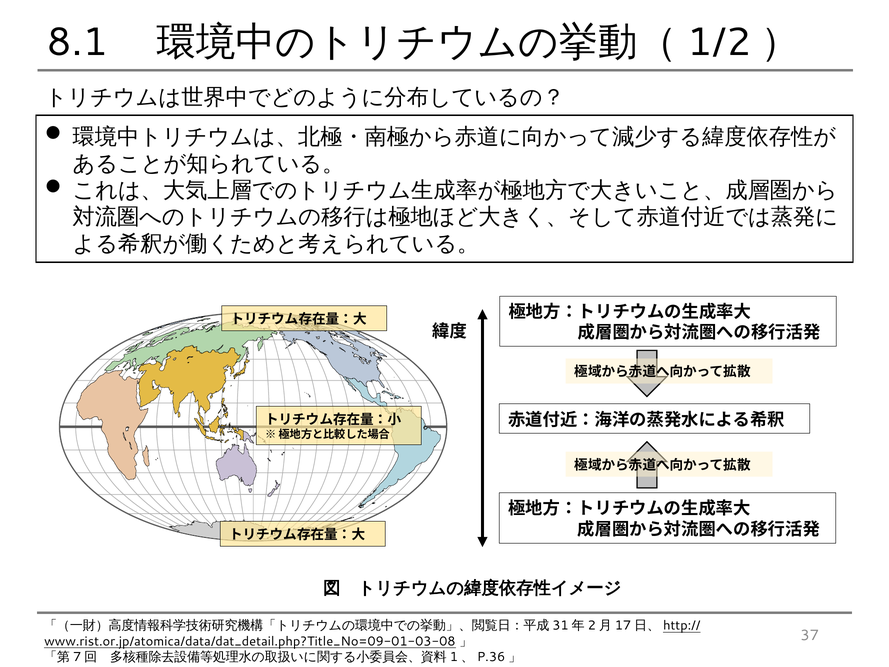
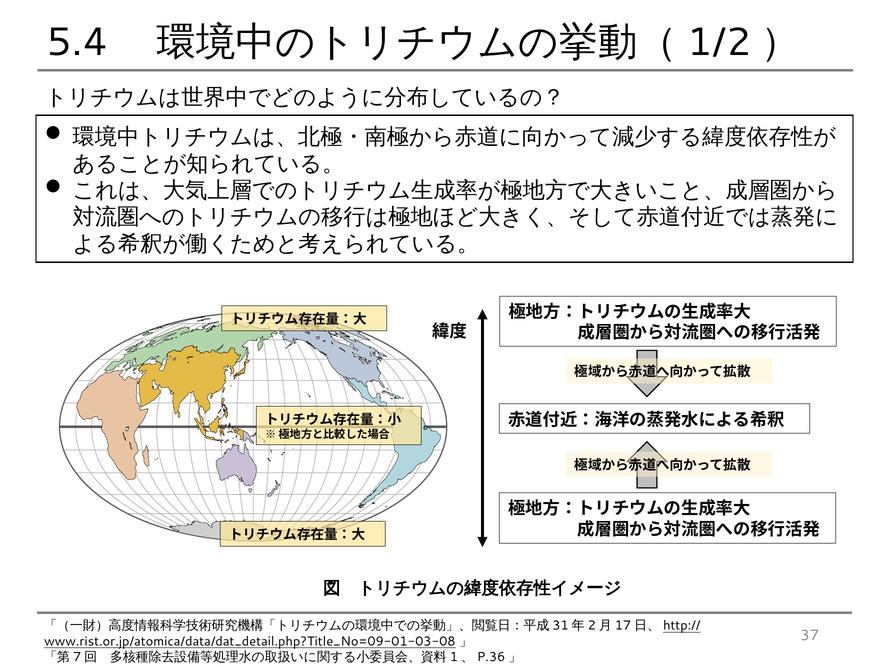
8.1: 8.1 -> 5.4 (77, 42)
